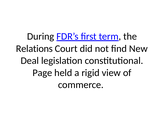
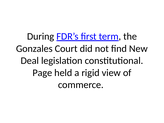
Relations: Relations -> Gonzales (34, 49)
